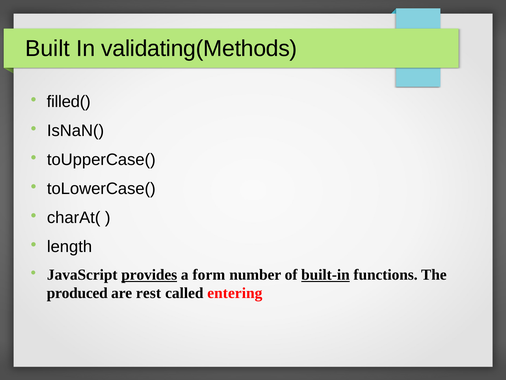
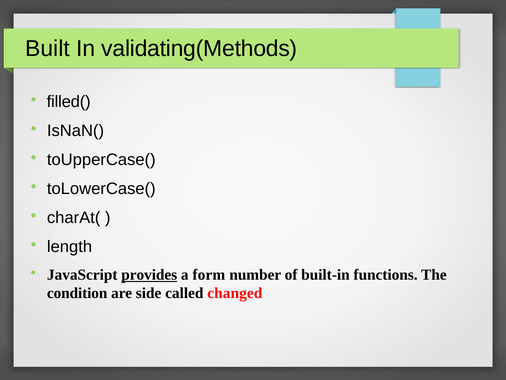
built-in underline: present -> none (325, 274)
produced: produced -> condition (77, 293)
rest: rest -> side (149, 293)
entering: entering -> changed (235, 293)
